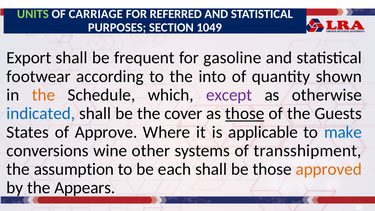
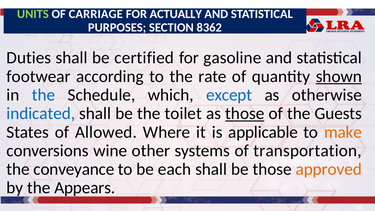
REFERRED: REFERRED -> ACTUALLY (176, 14)
1049: 1049 -> 8362 (209, 28)
Export: Export -> Duties (29, 58)
frequent: frequent -> certified (144, 58)
into: into -> rate (212, 76)
shown underline: none -> present (339, 76)
the colour: orange -> blue (44, 95)
except colour: purple -> blue (229, 95)
cover: cover -> toilet (183, 113)
Approve: Approve -> Allowed (106, 132)
make colour: blue -> orange (343, 132)
transshipment: transshipment -> transportation (308, 151)
assumption: assumption -> conveyance (74, 169)
